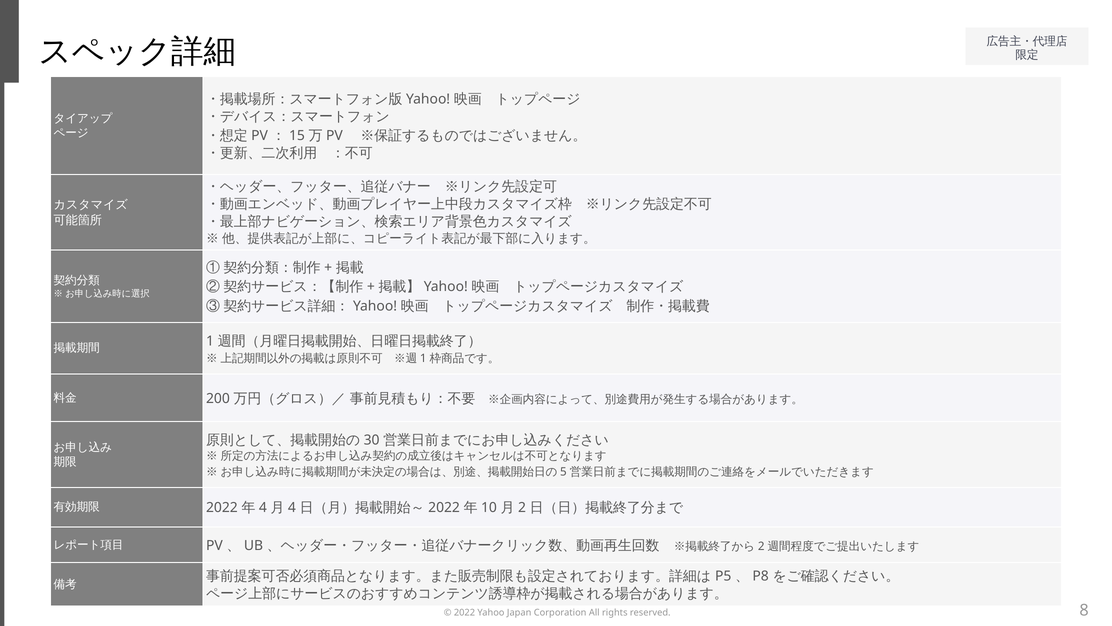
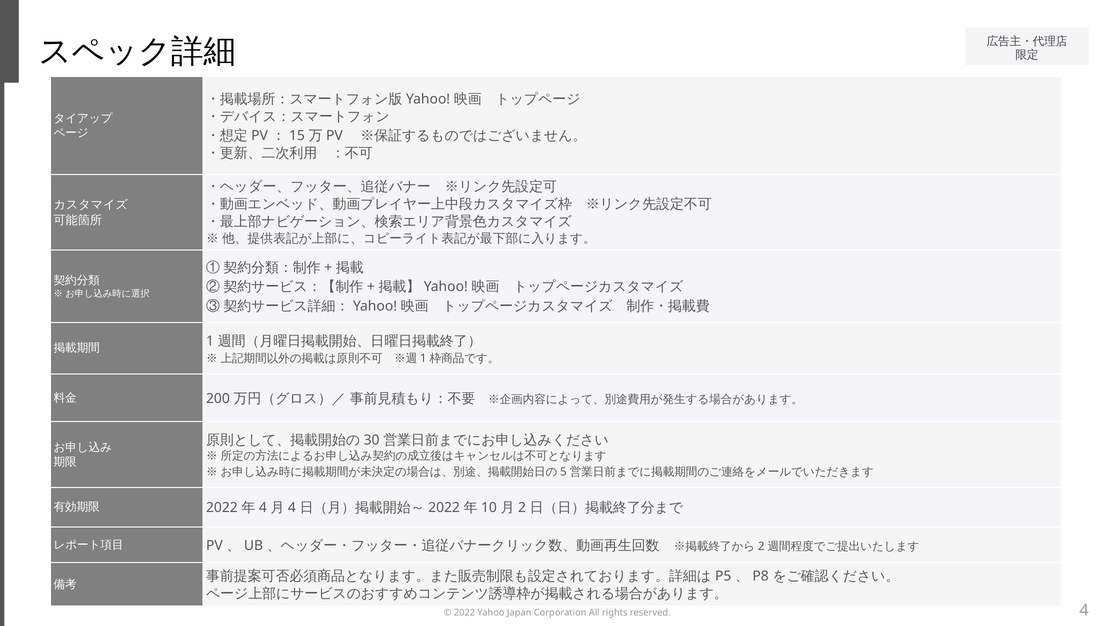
8: 8 -> 4 (1084, 610)
